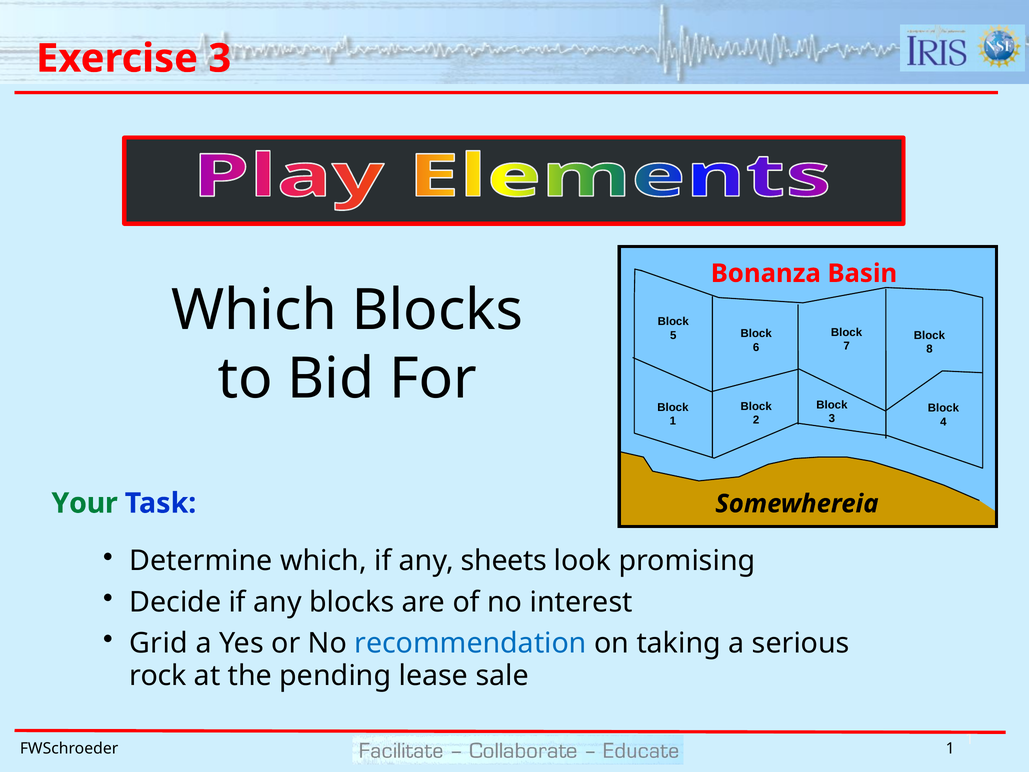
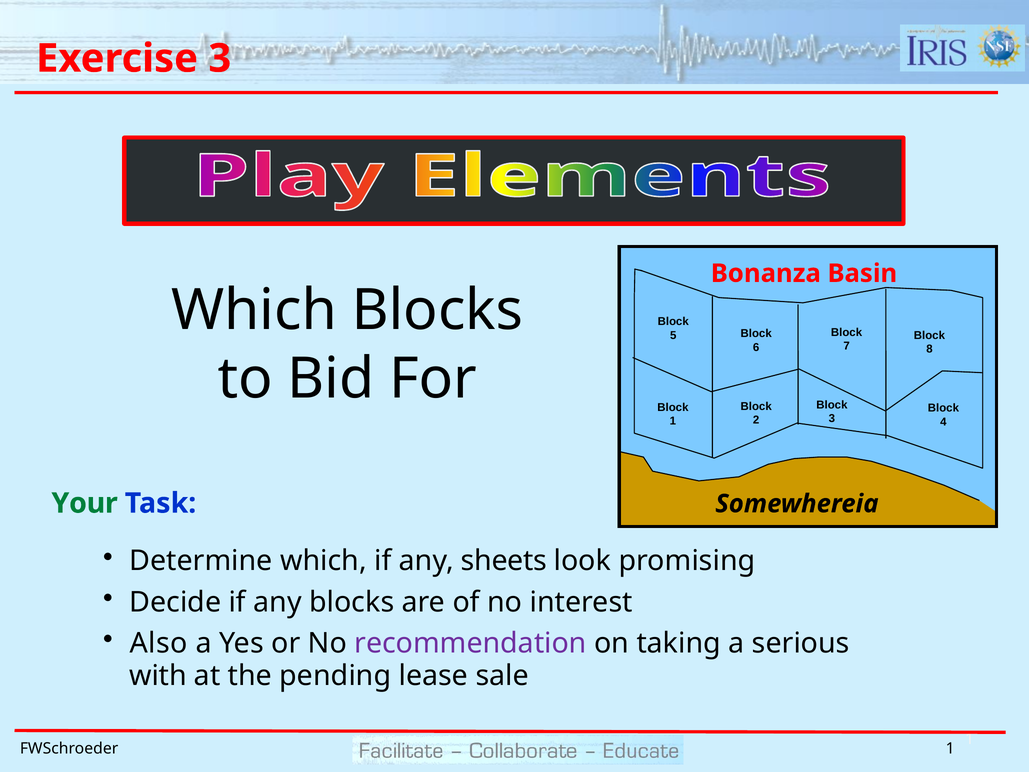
Grid: Grid -> Also (159, 643)
recommendation colour: blue -> purple (470, 643)
rock: rock -> with (158, 676)
